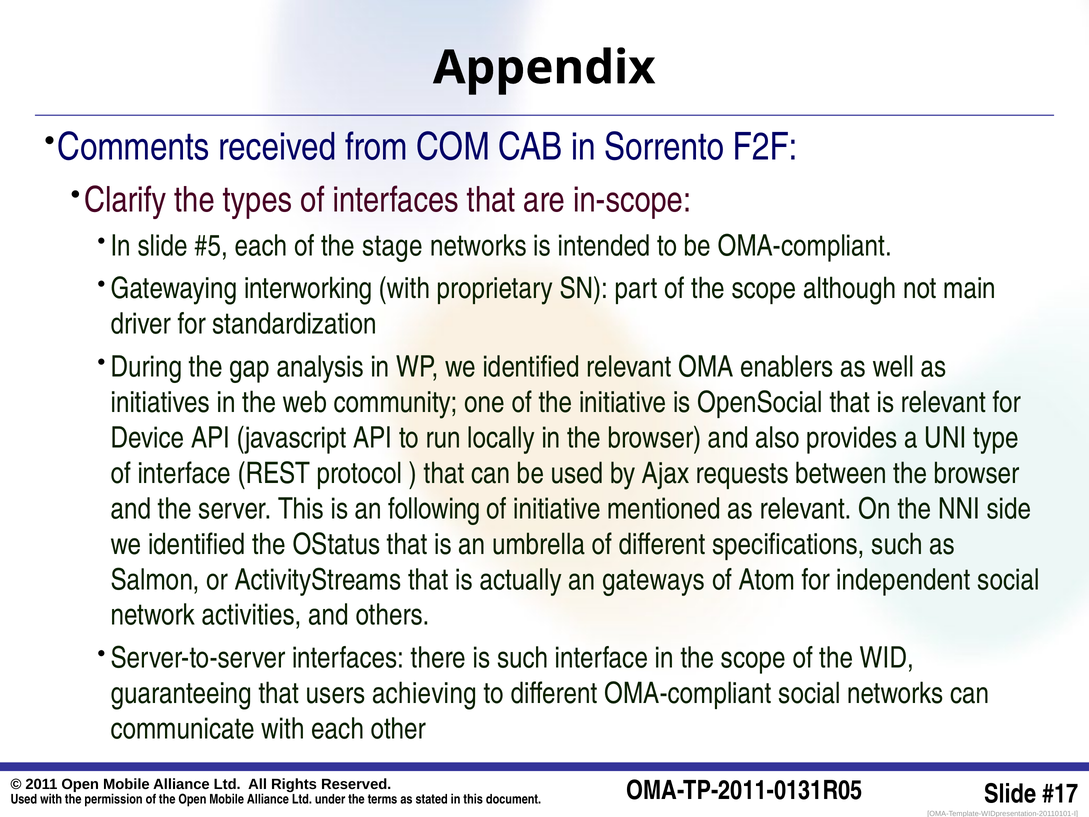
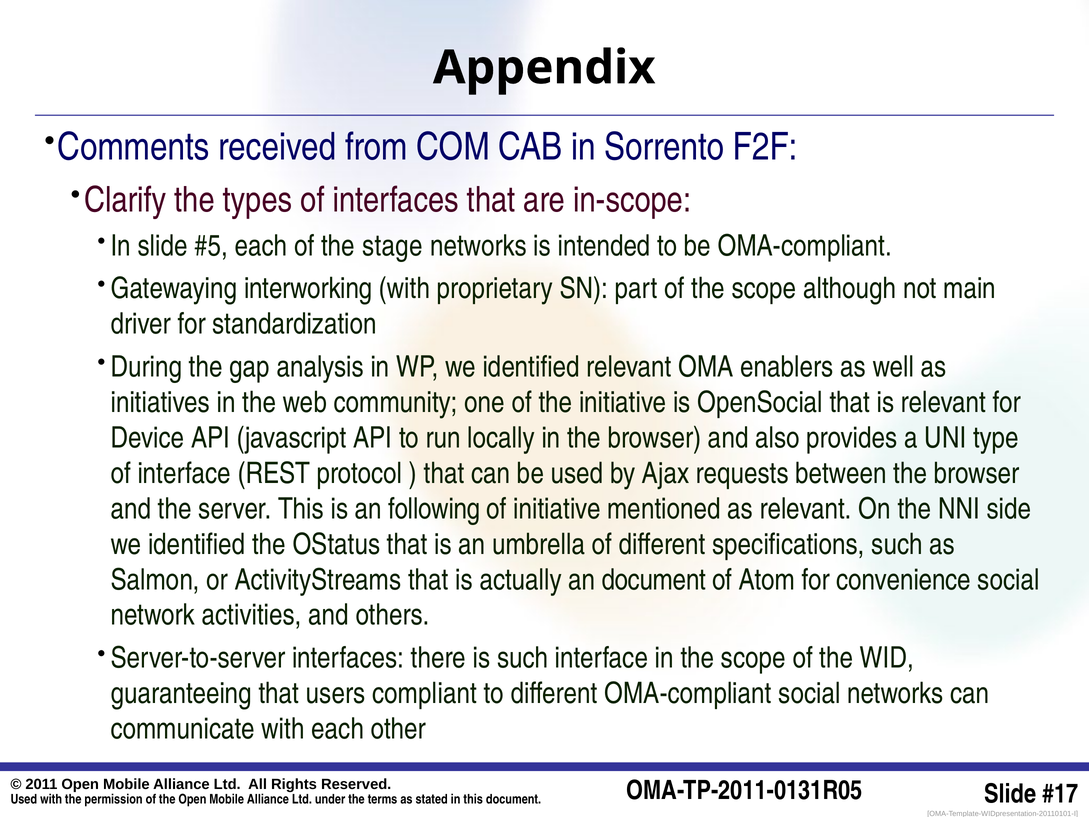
an gateways: gateways -> document (654, 580)
independent: independent -> convenience (904, 580)
achieving: achieving -> compliant (425, 693)
